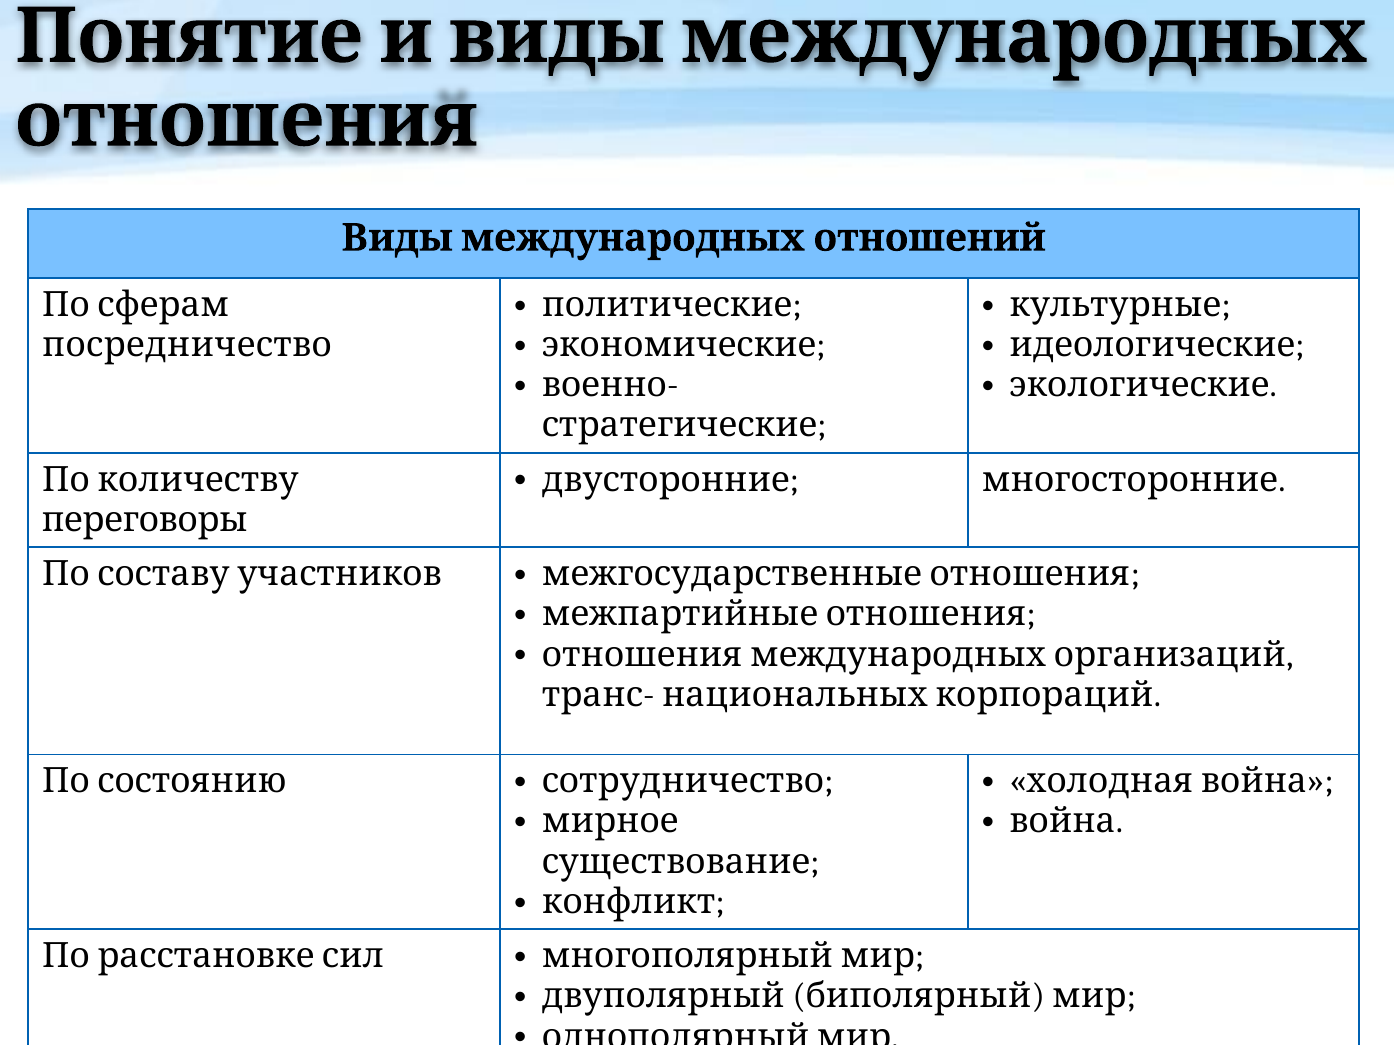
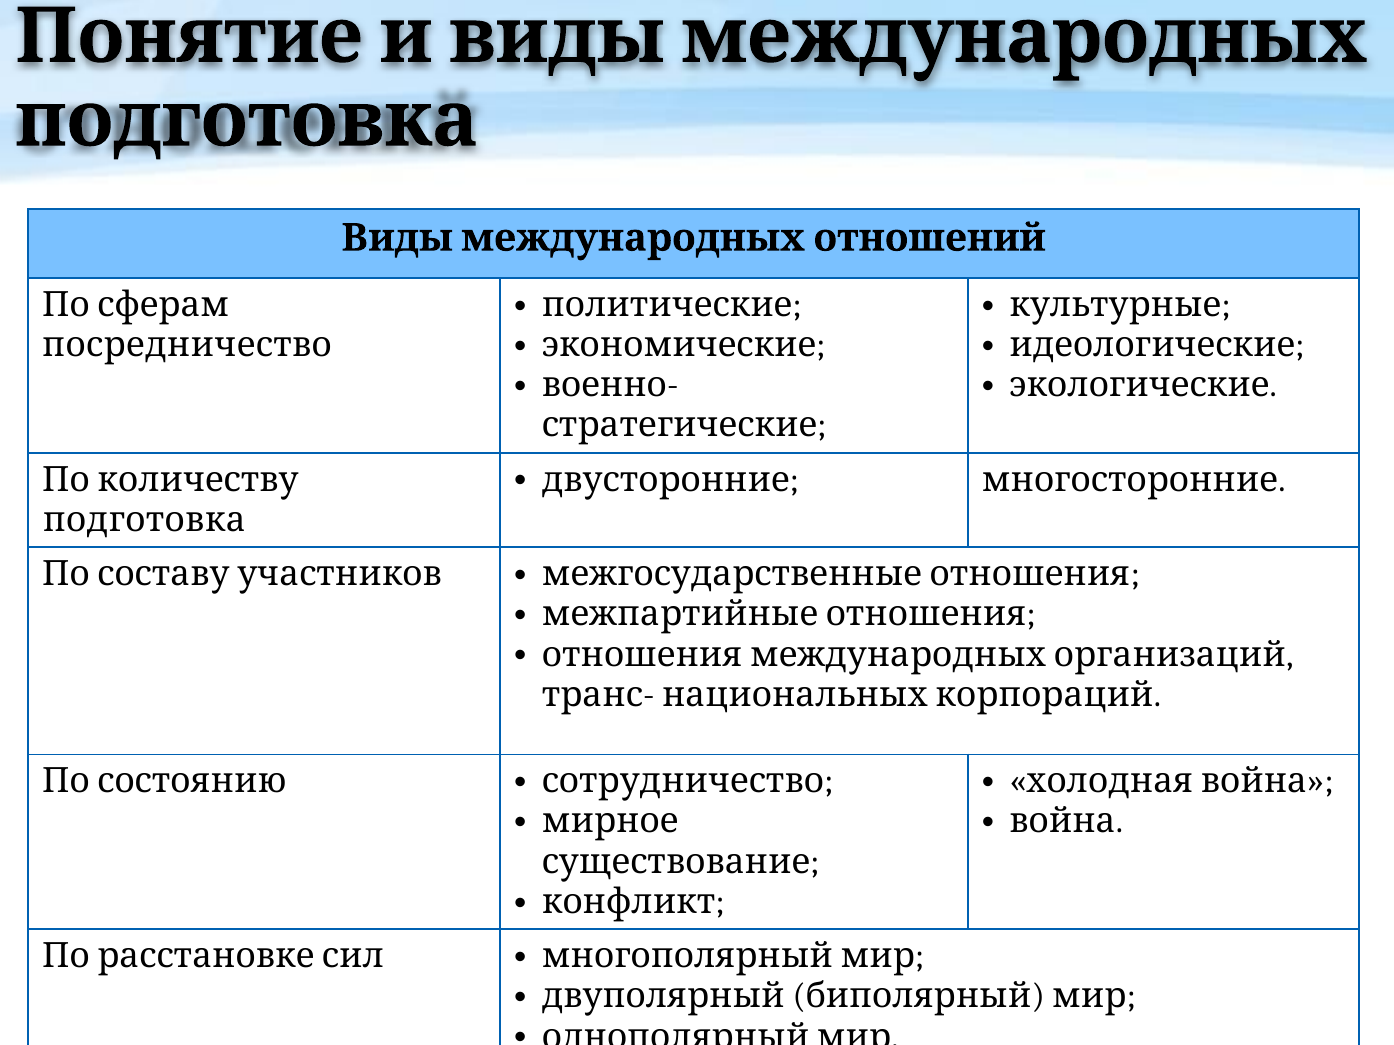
отношения: отношения -> подготовка (247, 120)
переговоры: переговоры -> подготовка (144, 520)
